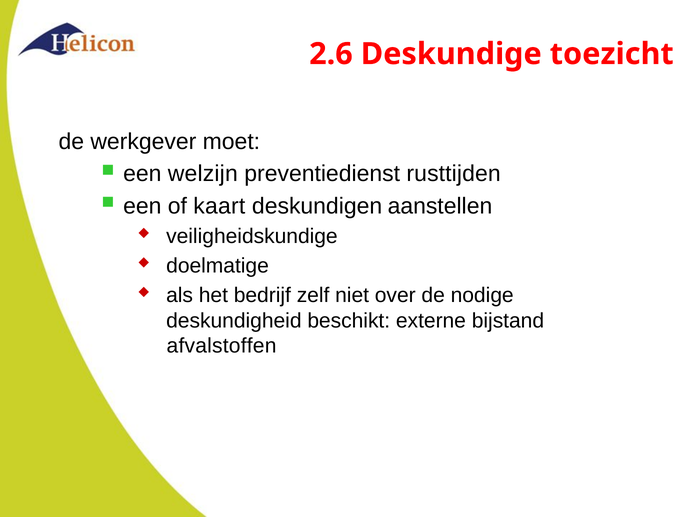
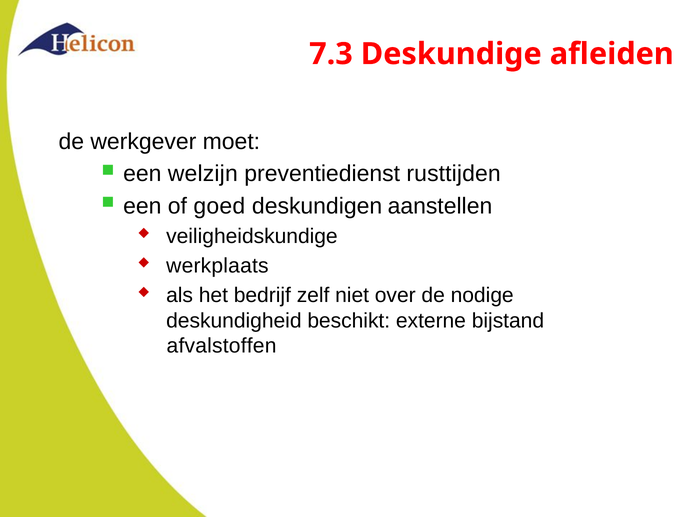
2.6: 2.6 -> 7.3 (331, 54)
toezicht: toezicht -> afleiden (612, 54)
kaart: kaart -> goed (219, 206)
doelmatige: doelmatige -> werkplaats (217, 266)
